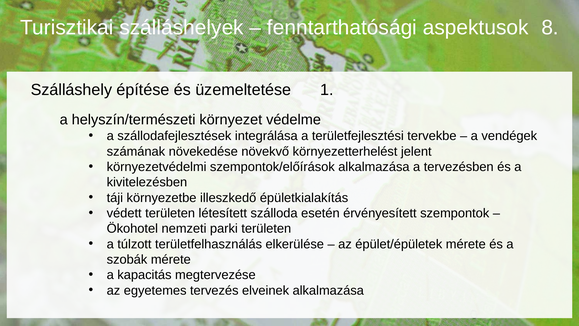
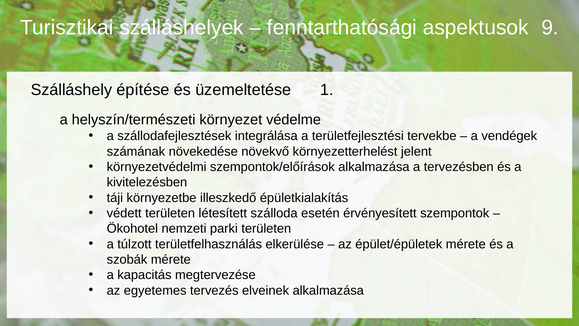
8: 8 -> 9 (550, 28)
